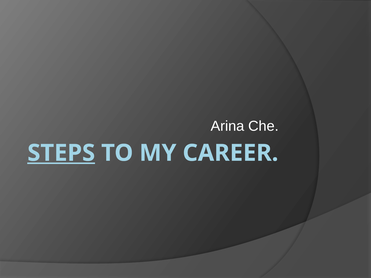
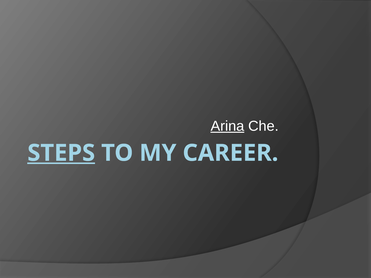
Arina underline: none -> present (227, 126)
